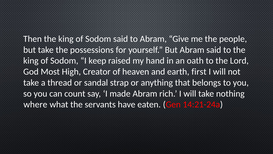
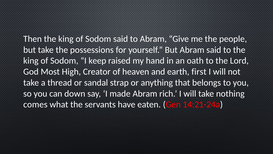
count: count -> down (75, 93)
where: where -> comes (35, 104)
